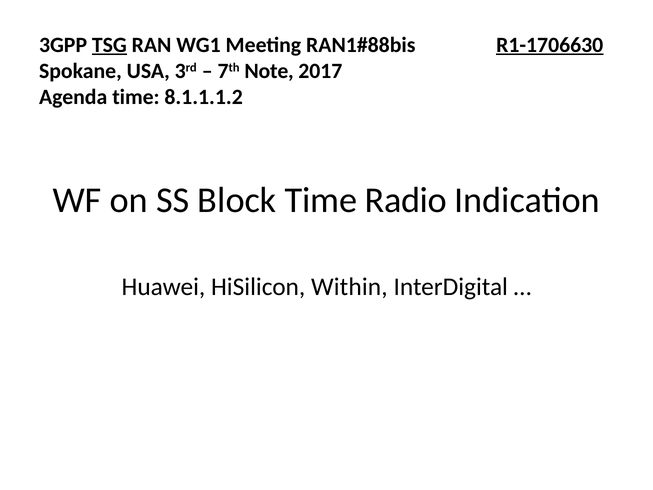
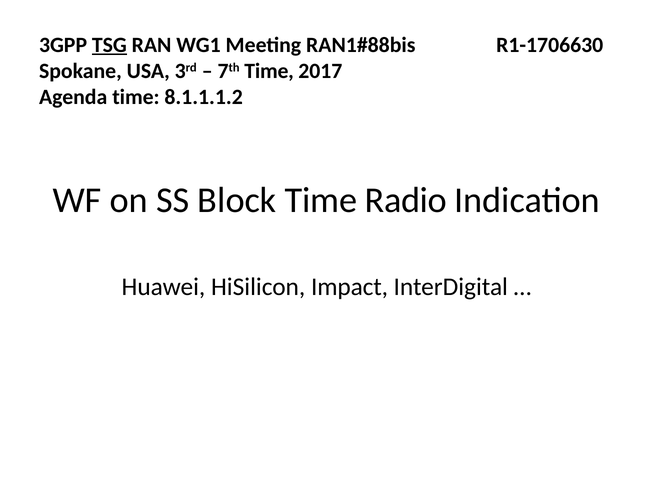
R1-1706630 underline: present -> none (550, 45)
7th Note: Note -> Time (269, 71)
Within: Within -> Impact (349, 287)
